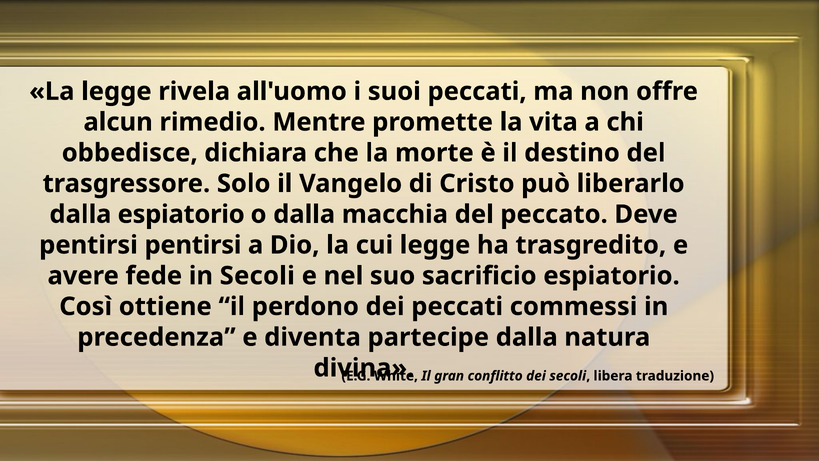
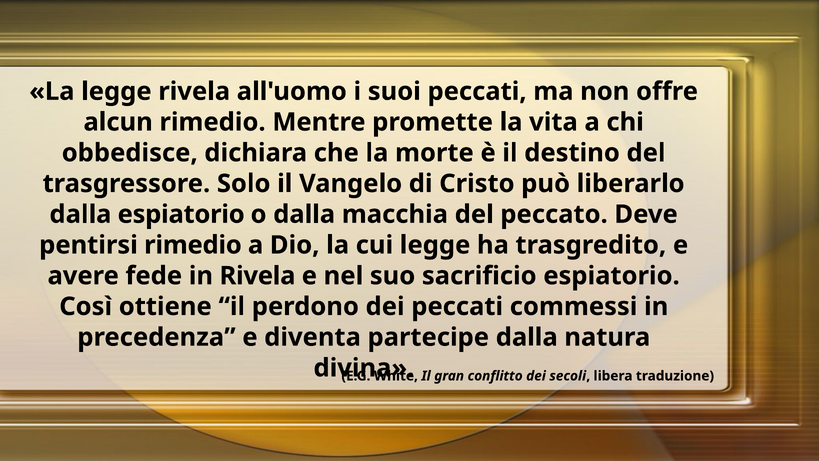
pentirsi pentirsi: pentirsi -> rimedio (193, 245)
in Secoli: Secoli -> Rivela (258, 276)
